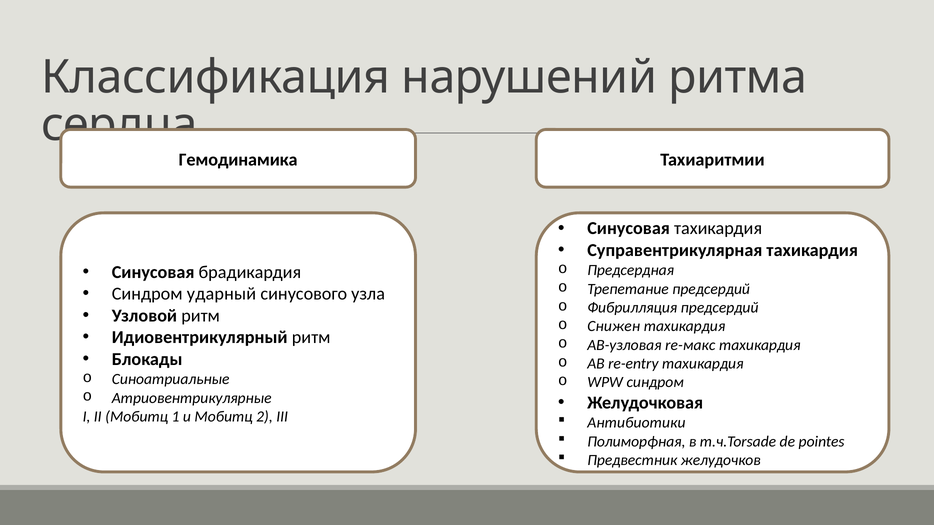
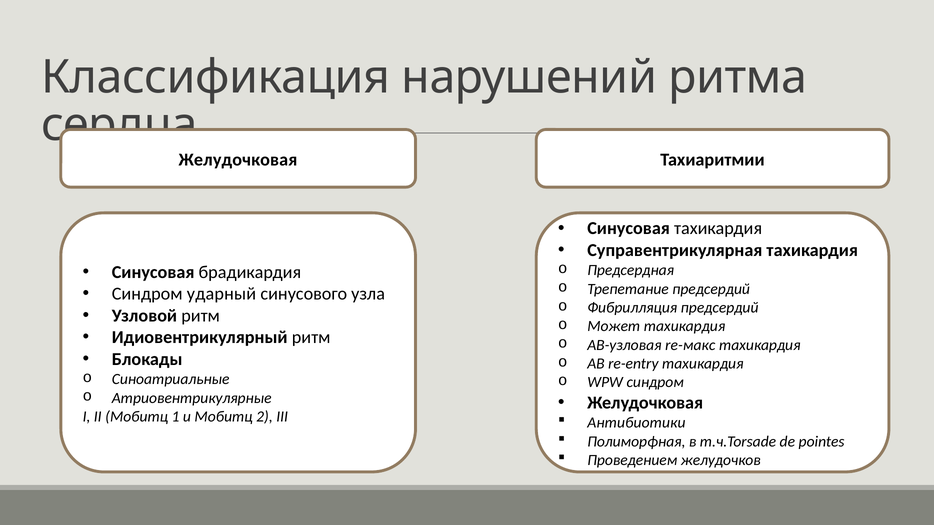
Гемодинамика: Гемодинамика -> Желудочковая (238, 160)
Снижен: Снижен -> Может (614, 327)
Предвестник: Предвестник -> Проведением (632, 460)
